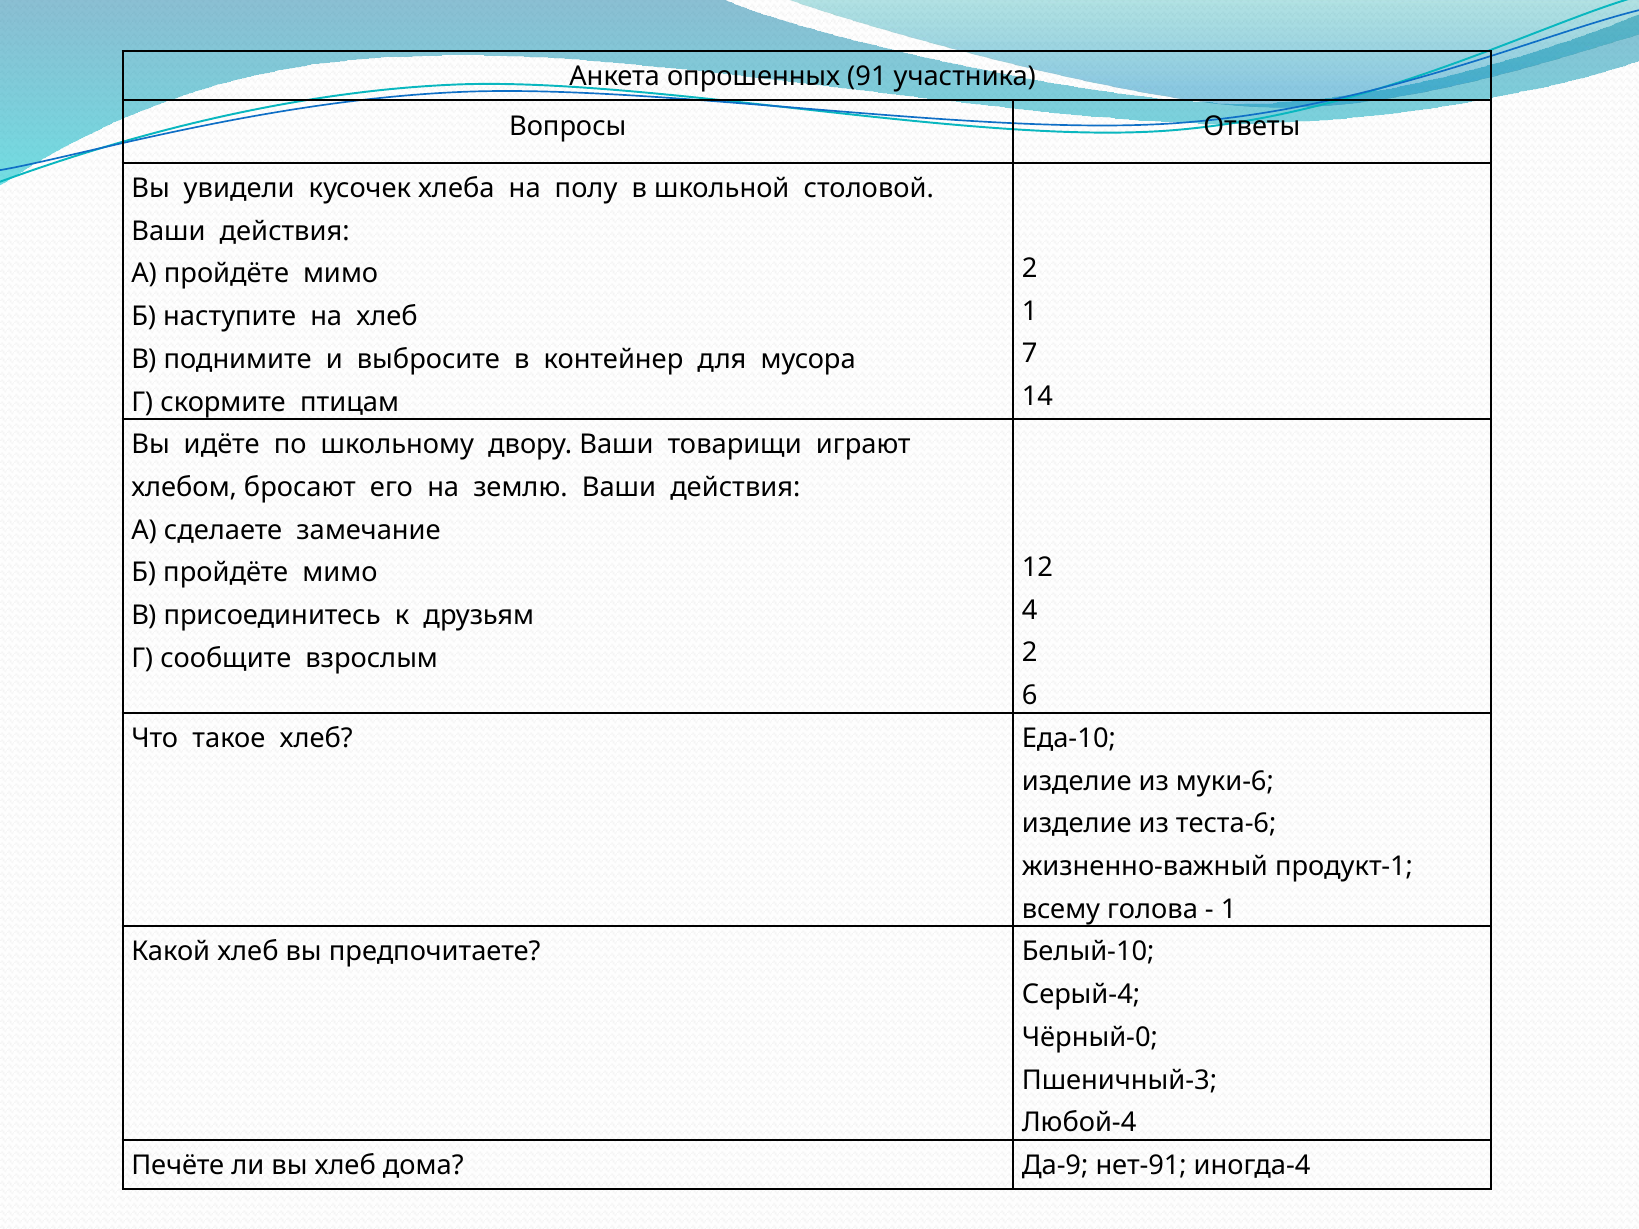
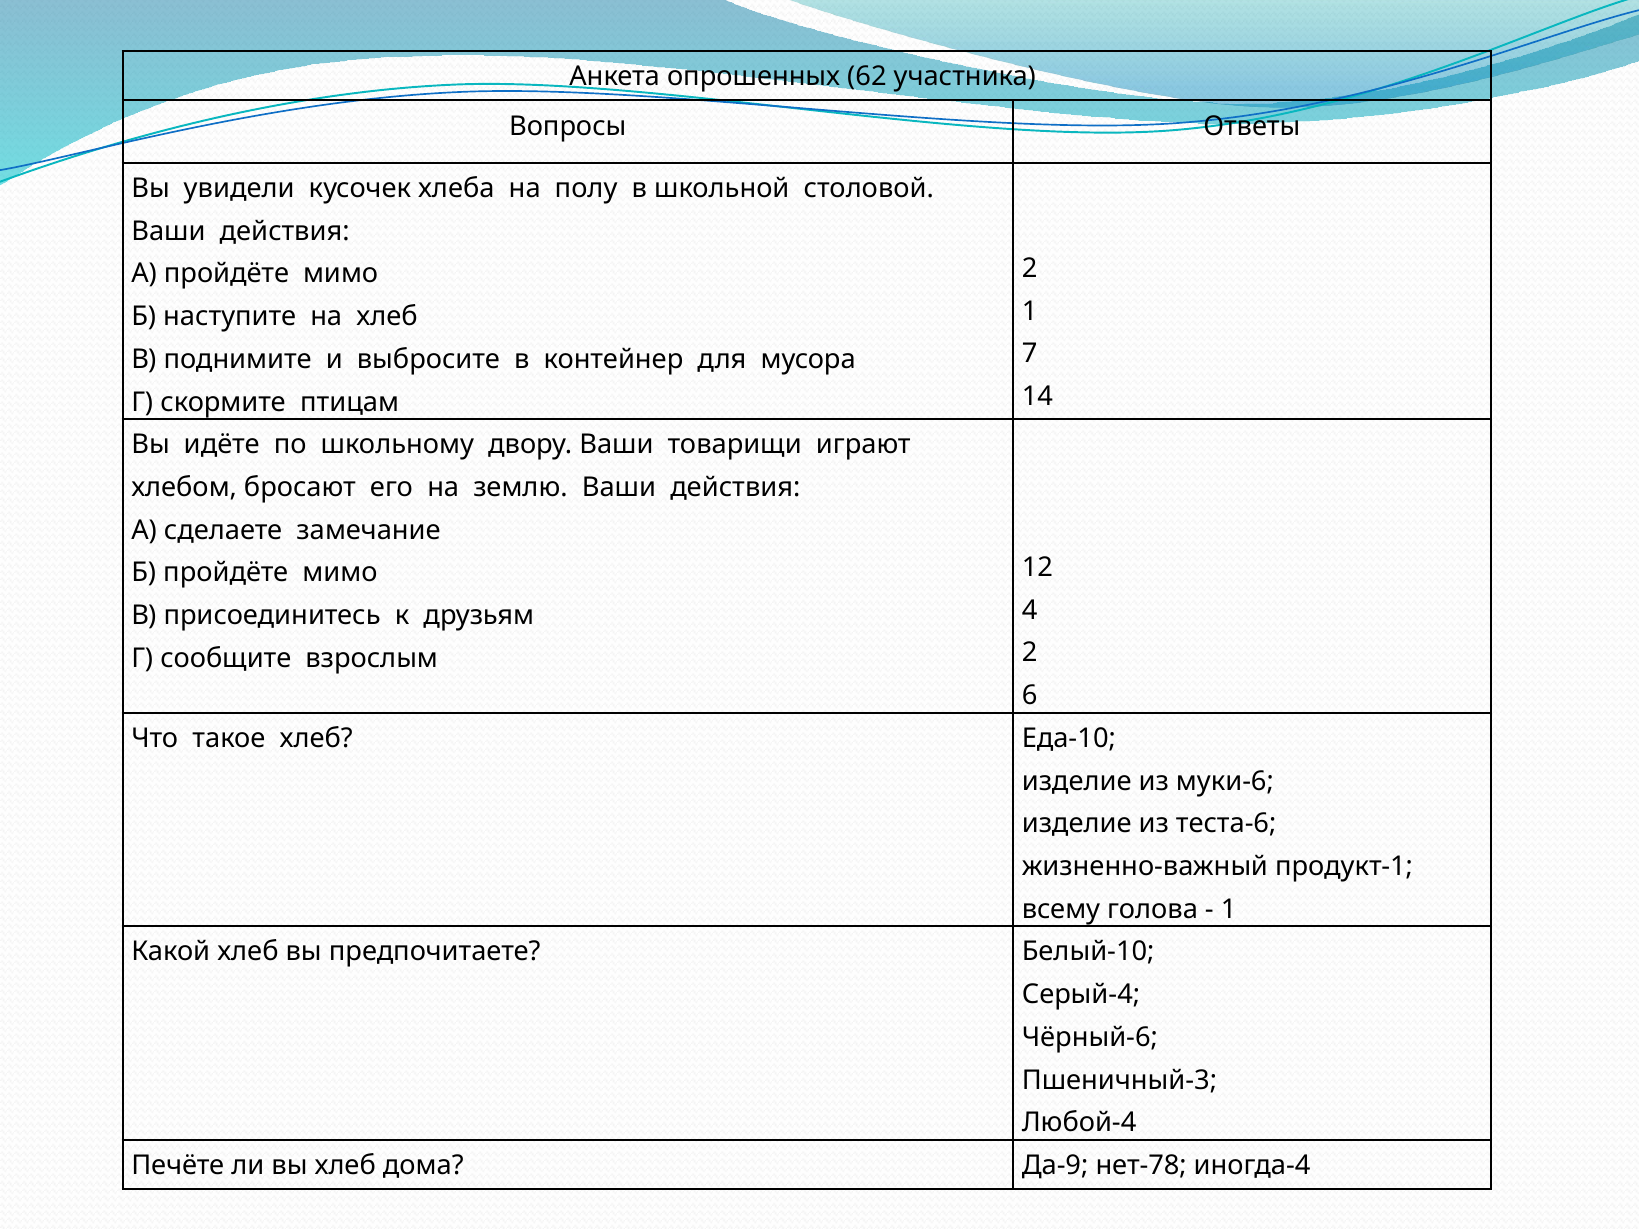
91: 91 -> 62 (867, 77)
Чёрный-0: Чёрный-0 -> Чёрный-6 (1090, 1038)
нет-91: нет-91 -> нет-78 (1141, 1166)
